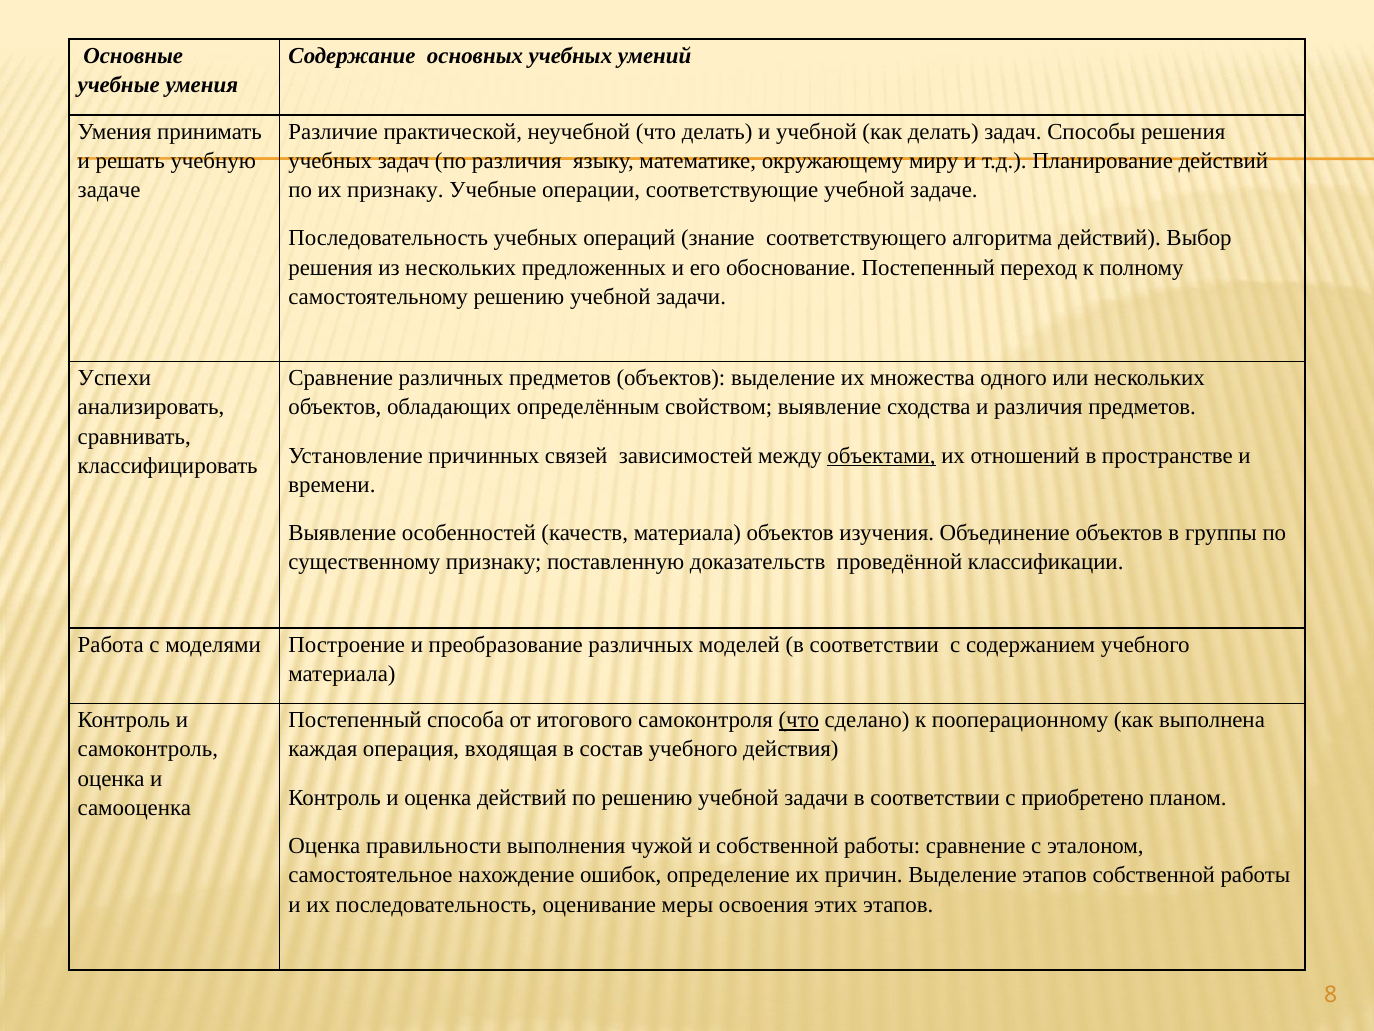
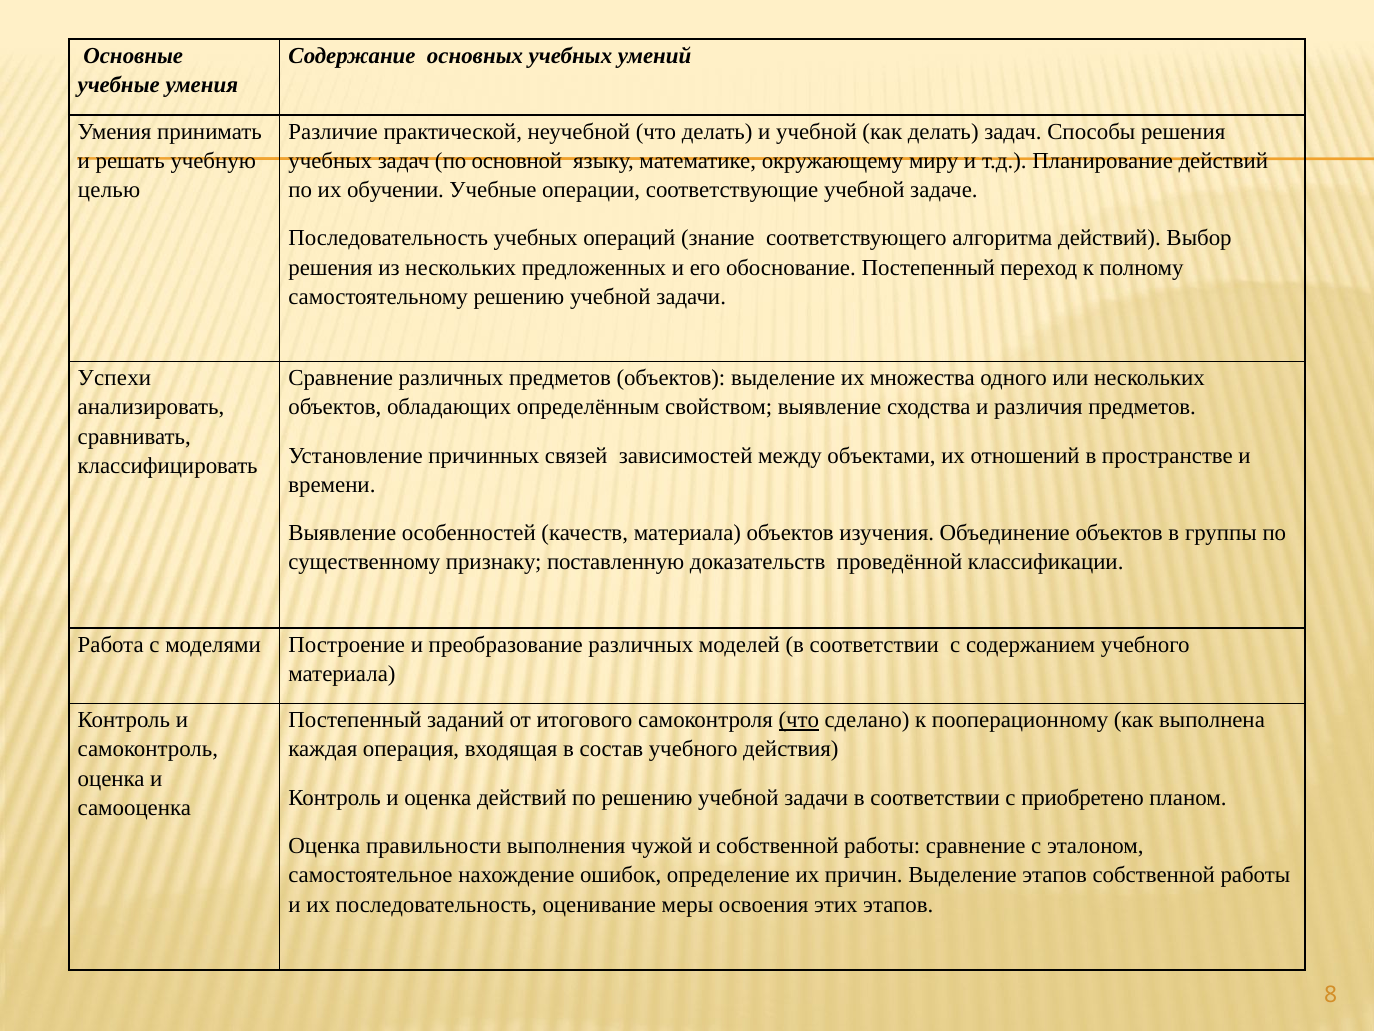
по различия: различия -> основной (517, 161)
задаче: задаче -> целью (109, 190)
их признаку: признаку -> обучении (396, 190)
объектами underline: present -> none (882, 455)
способа: способа -> заданий (466, 720)
